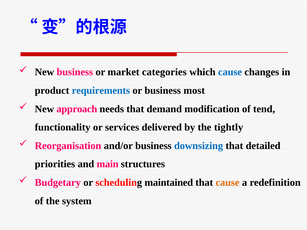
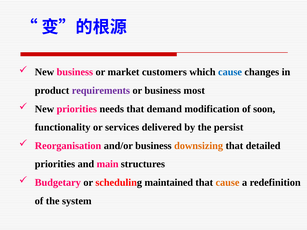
categories: categories -> customers (164, 72)
requirements colour: blue -> purple (101, 91)
New approach: approach -> priorities (77, 109)
tend: tend -> soon (264, 109)
tightly: tightly -> persist (229, 127)
downsizing colour: blue -> orange (199, 146)
